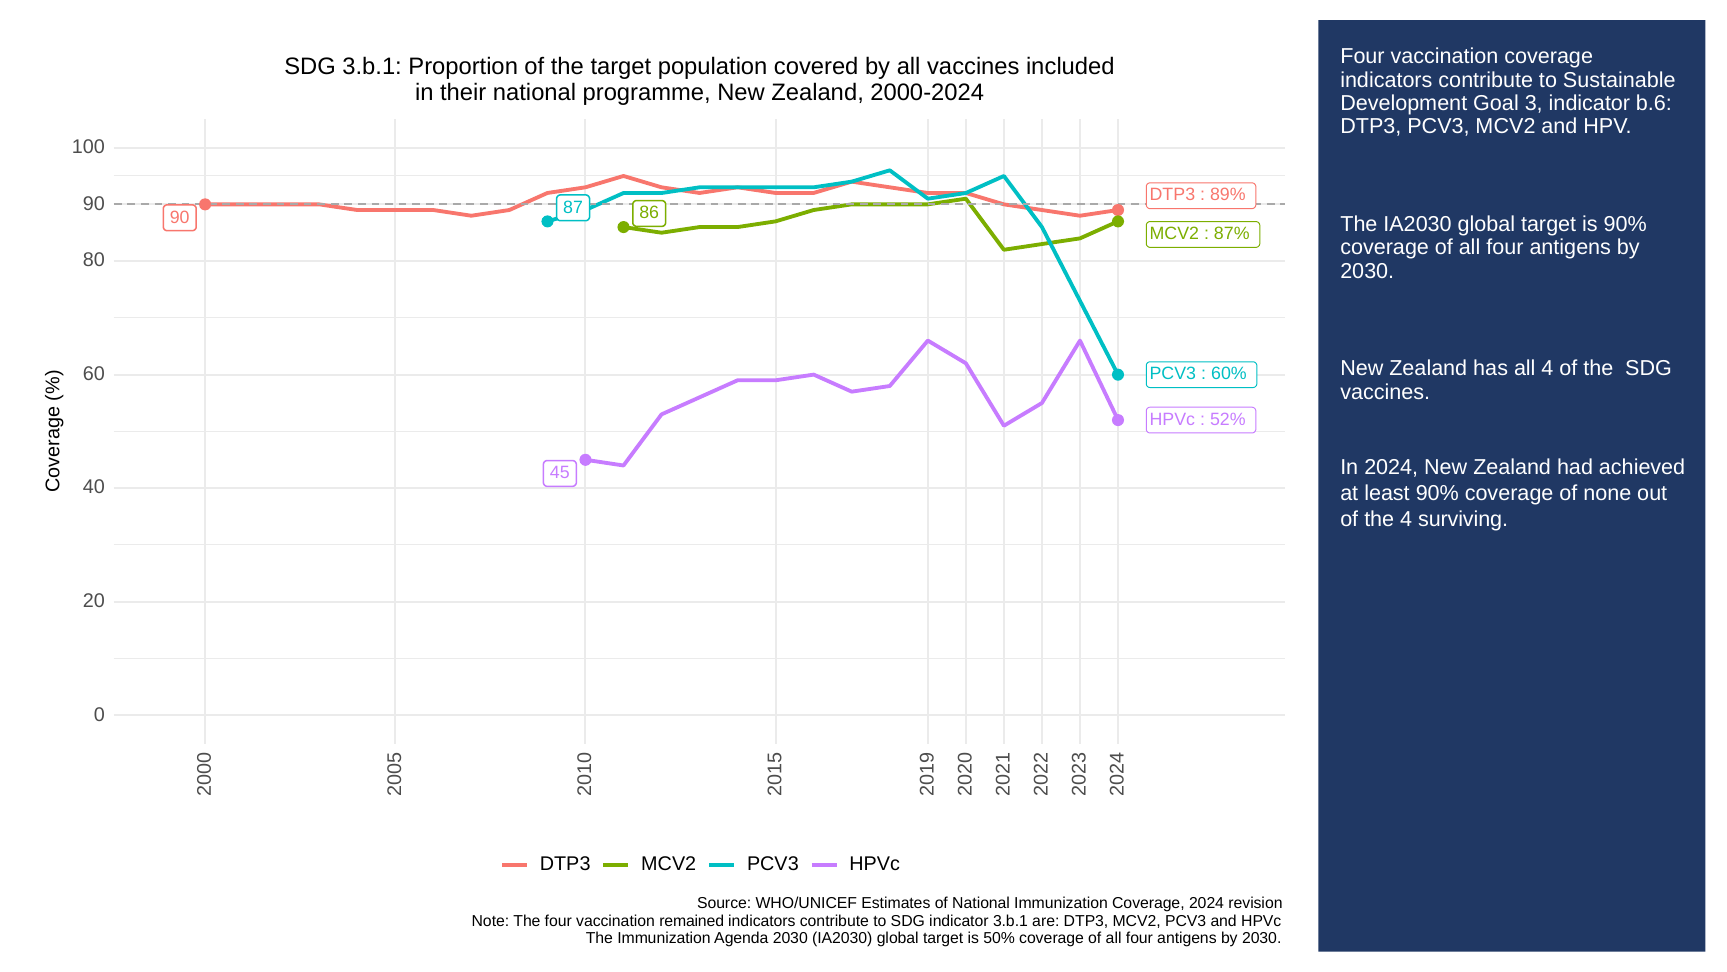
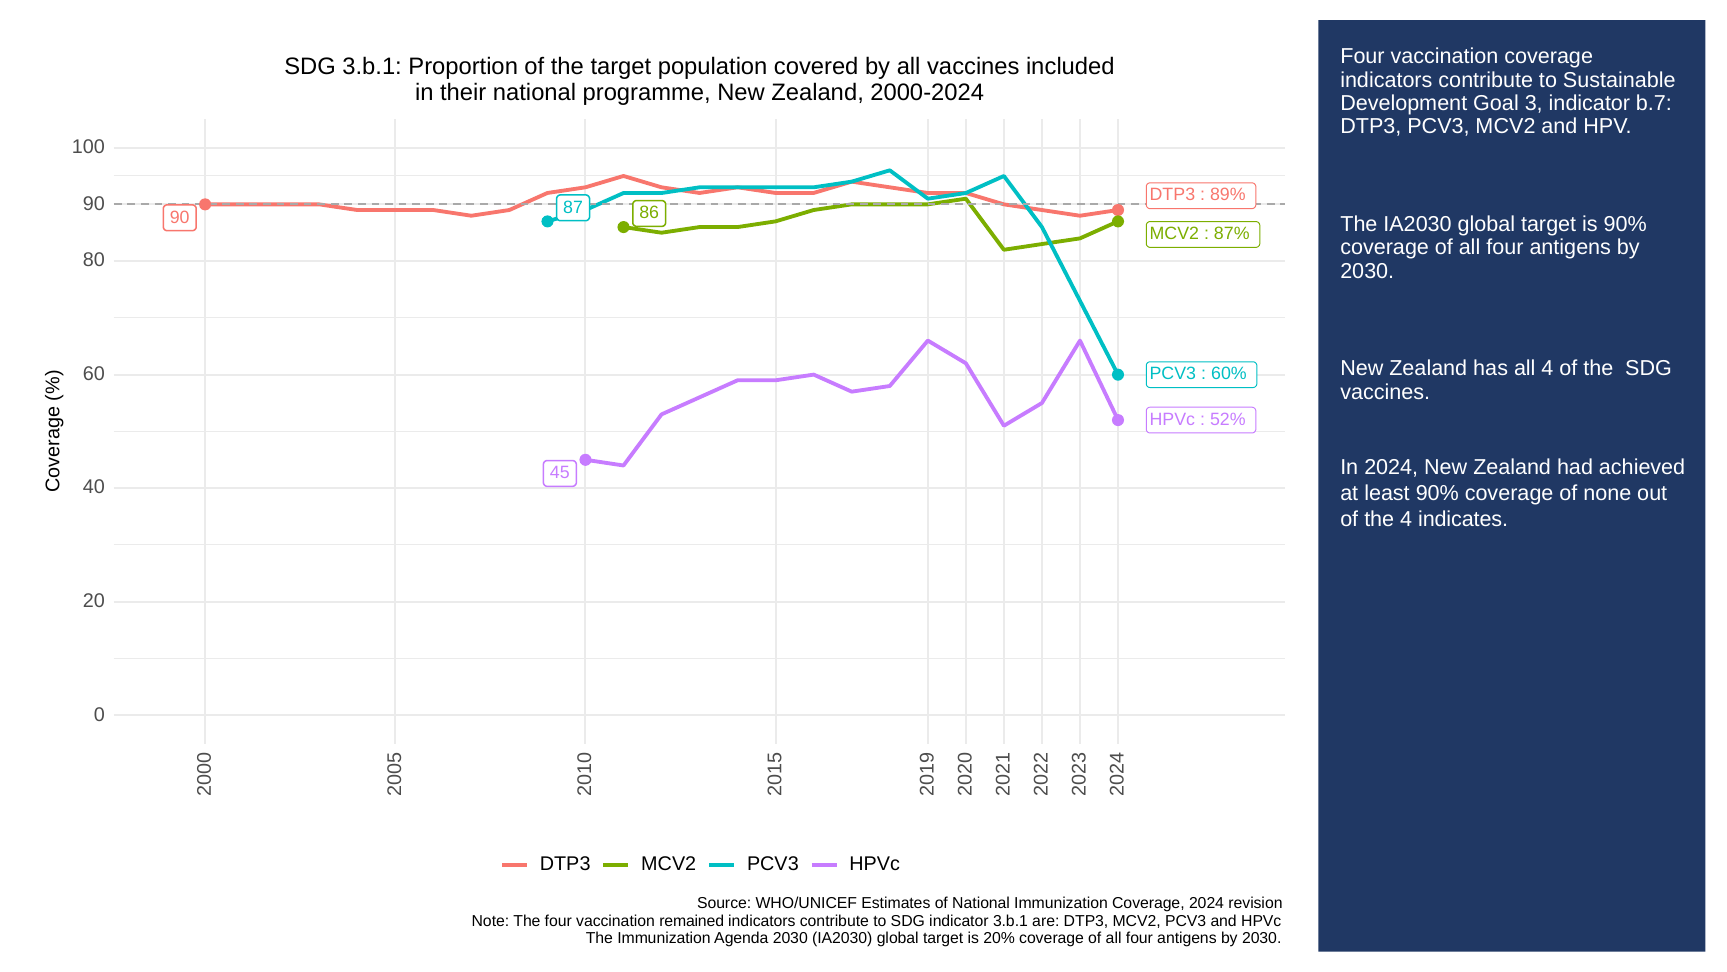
b.6: b.6 -> b.7 (1654, 103)
surviving: surviving -> indicates (1463, 519)
50%: 50% -> 20% (999, 937)
